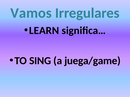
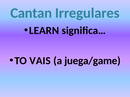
Vamos: Vamos -> Cantan (31, 13)
SING: SING -> VAIS (40, 61)
